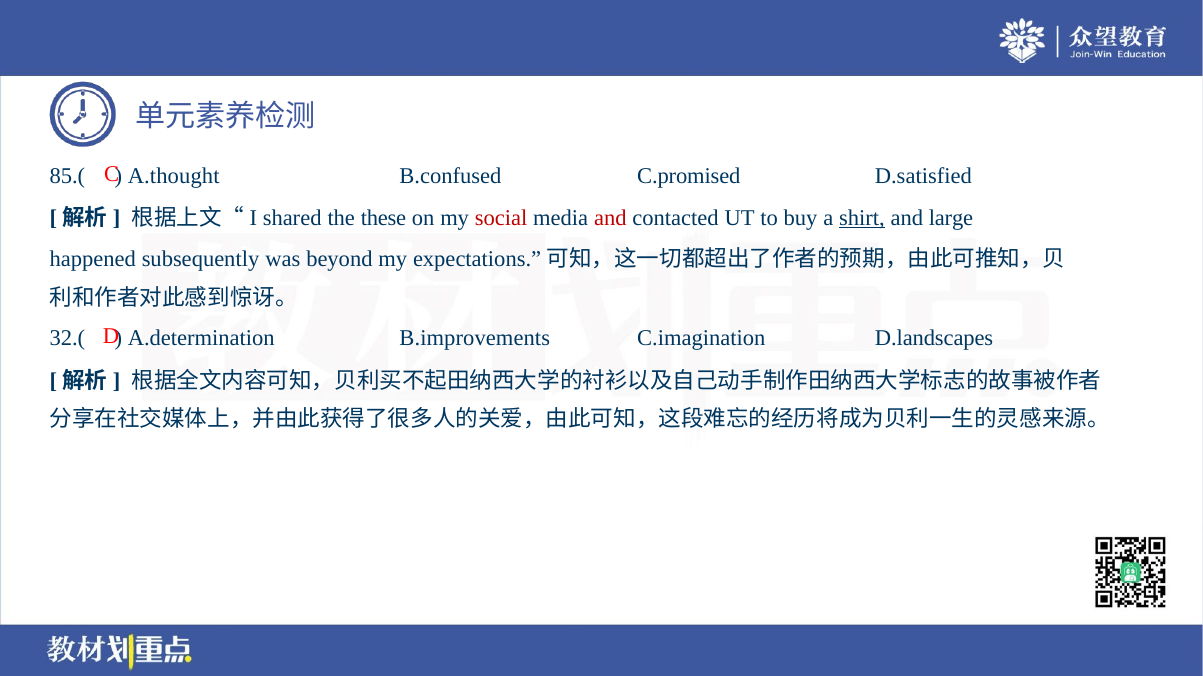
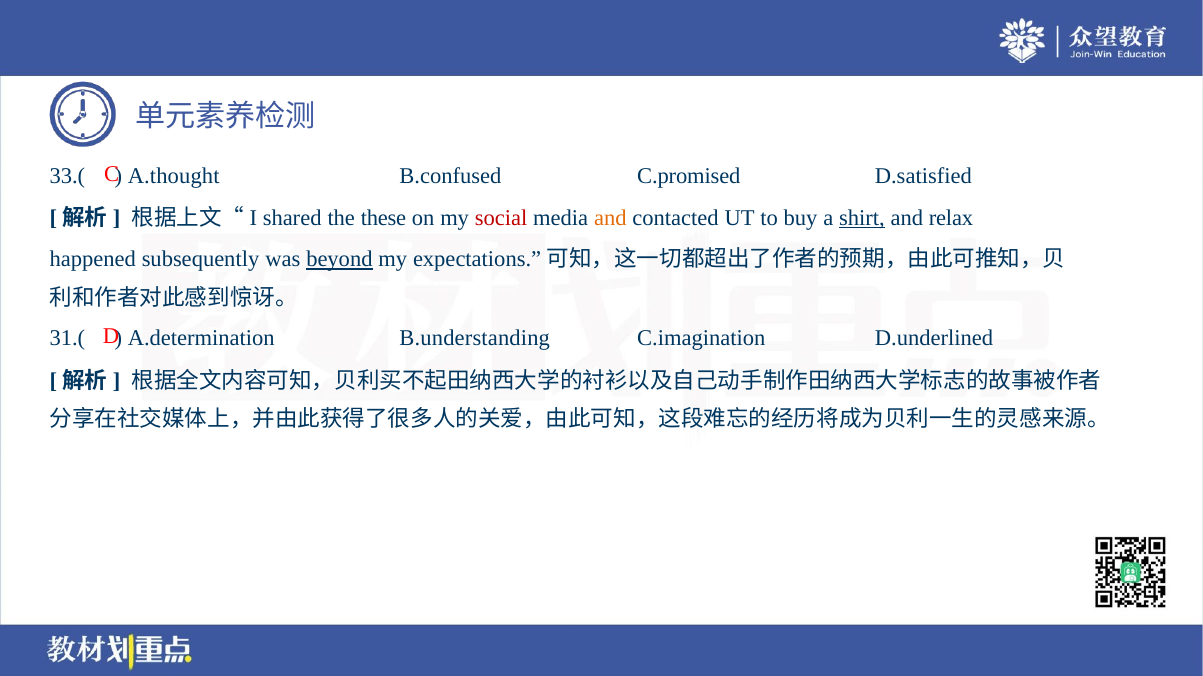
85.(: 85.( -> 33.( (67, 176)
and colour: red -> orange (610, 218)
large: large -> relax (951, 218)
beyond underline: none -> present (339, 260)
32.(: 32.( -> 31.( (67, 338)
B.improvements: B.improvements -> B.understanding (475, 338)
D.landscapes: D.landscapes -> D.underlined (934, 338)
